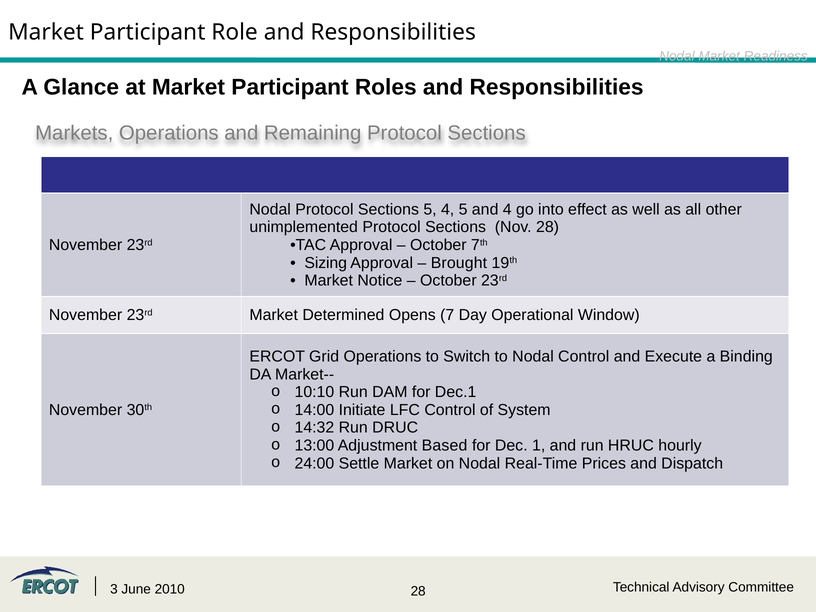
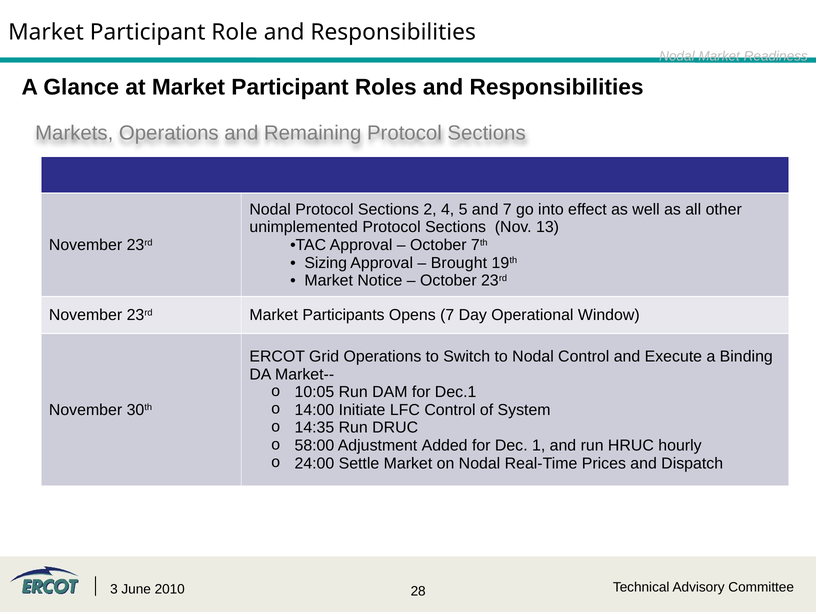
Sections 5: 5 -> 2 (430, 209)
and 4: 4 -> 7 (507, 209)
Nov 28: 28 -> 13 (548, 227)
Determined: Determined -> Participants (343, 315)
10:10: 10:10 -> 10:05 (314, 392)
14:32: 14:32 -> 14:35 (314, 428)
13:00: 13:00 -> 58:00 (314, 446)
Based: Based -> Added (445, 446)
